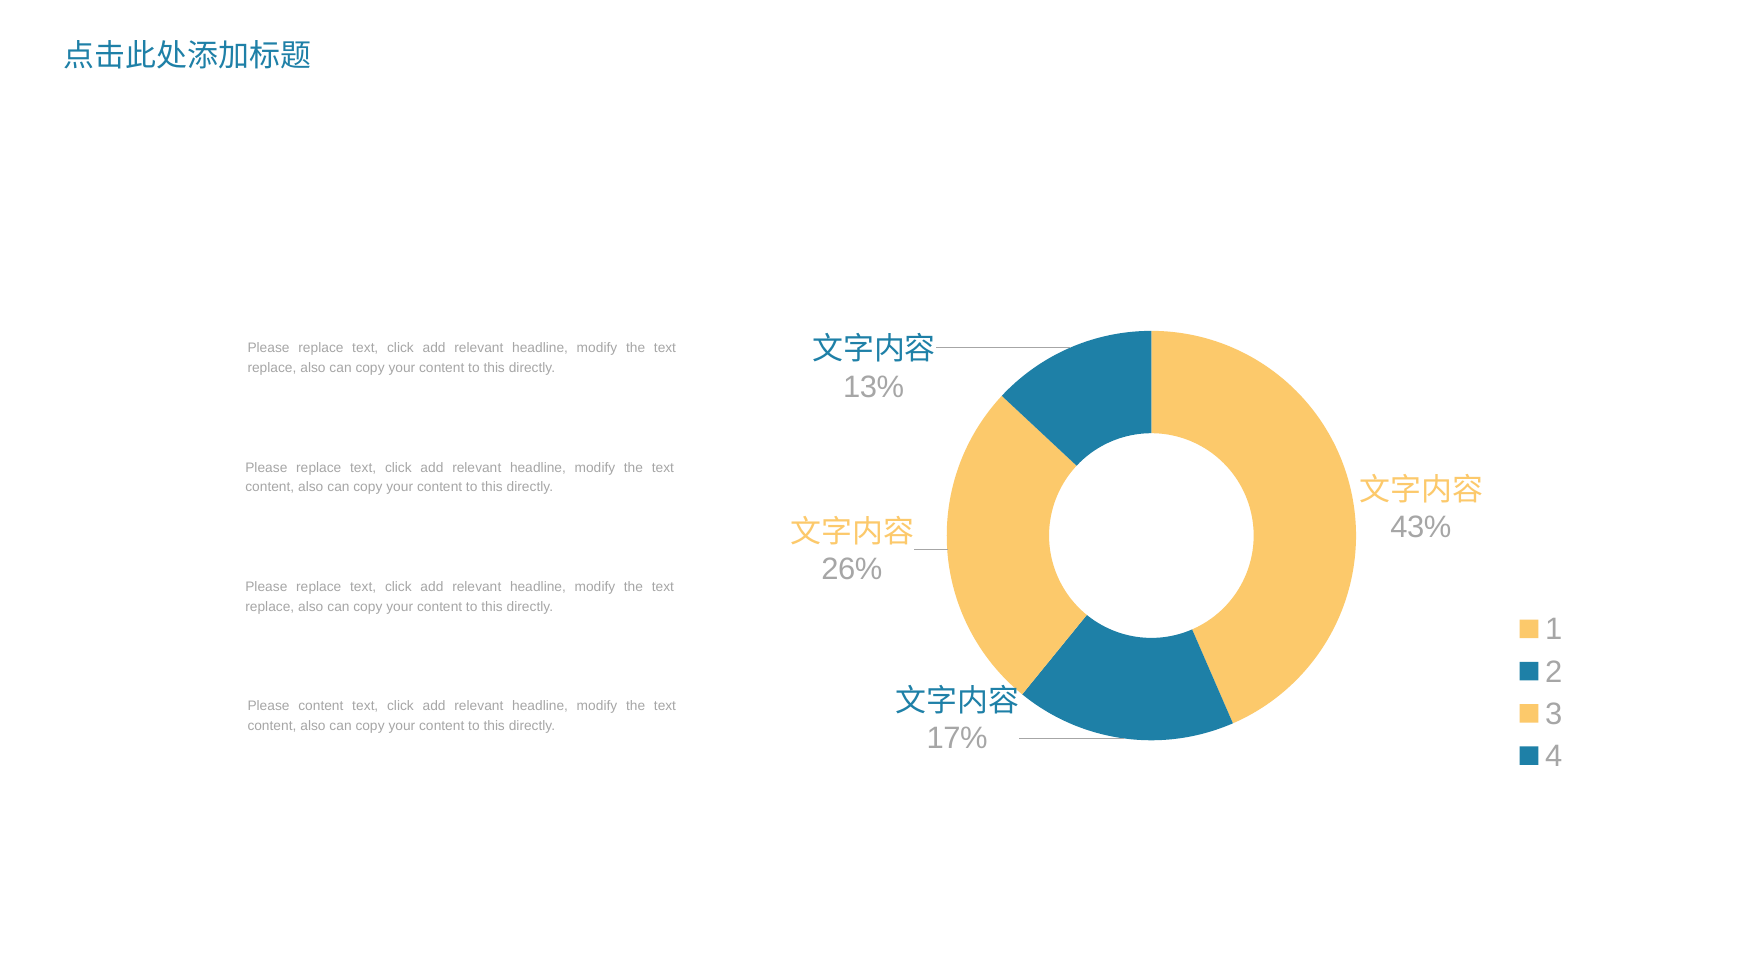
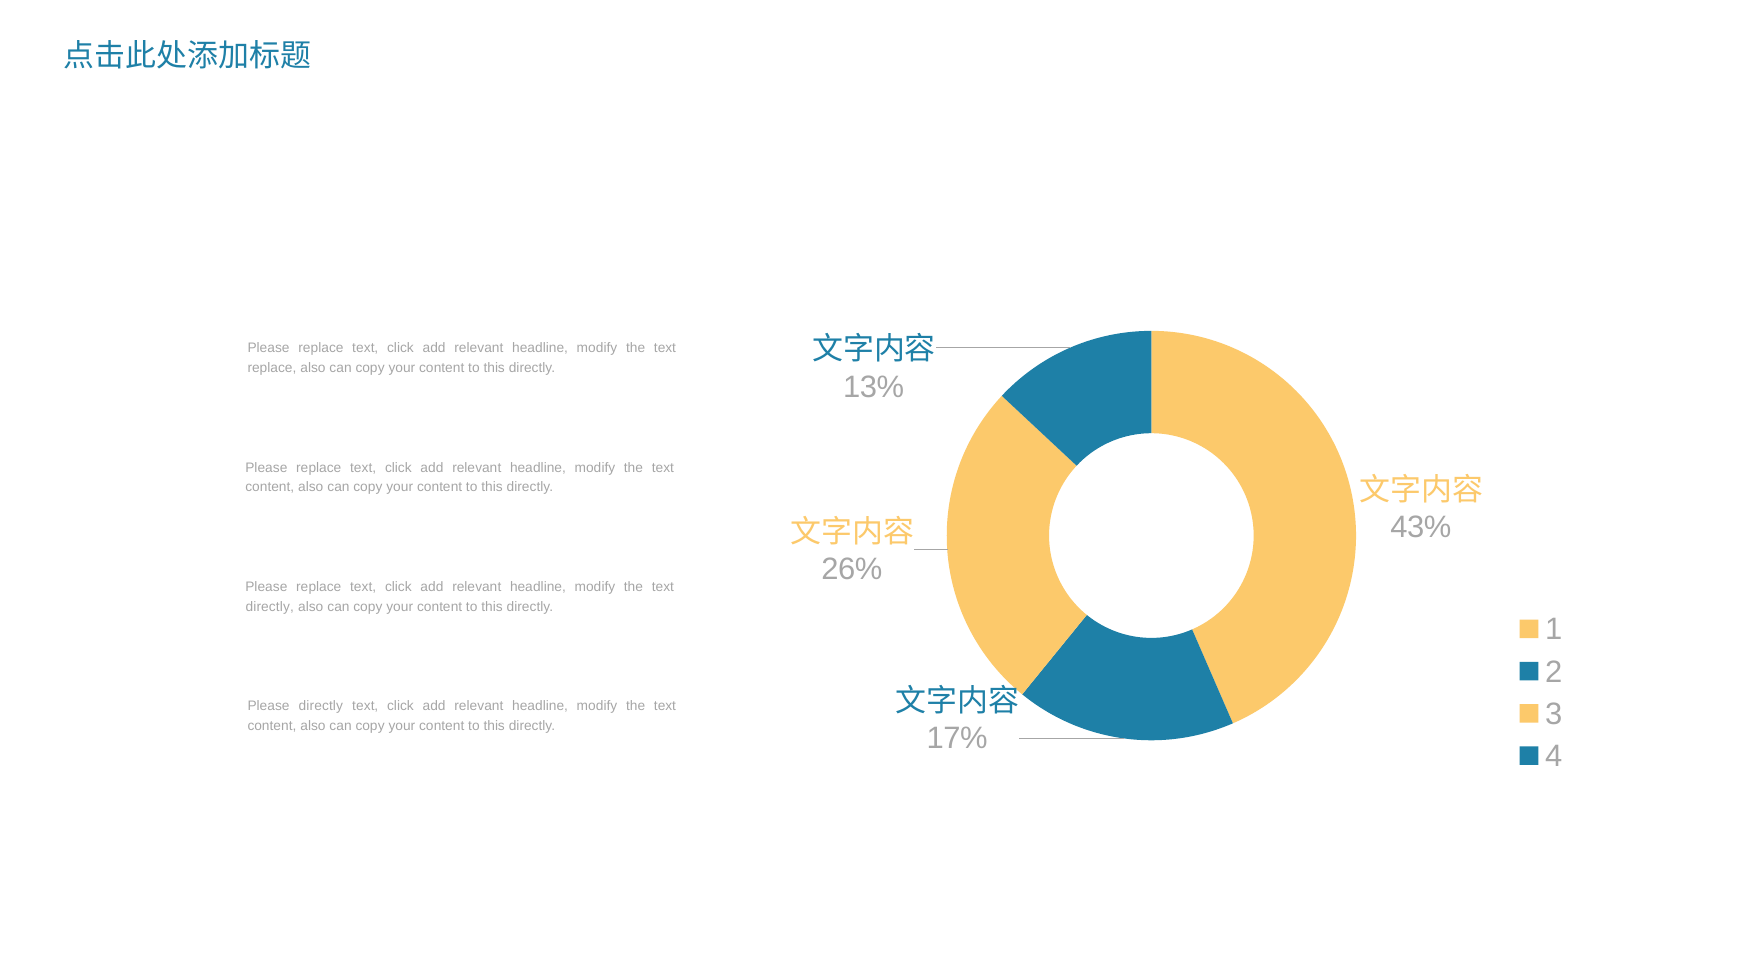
replace: replace -> directly (270, 606)
Please content: content -> directly (321, 706)
